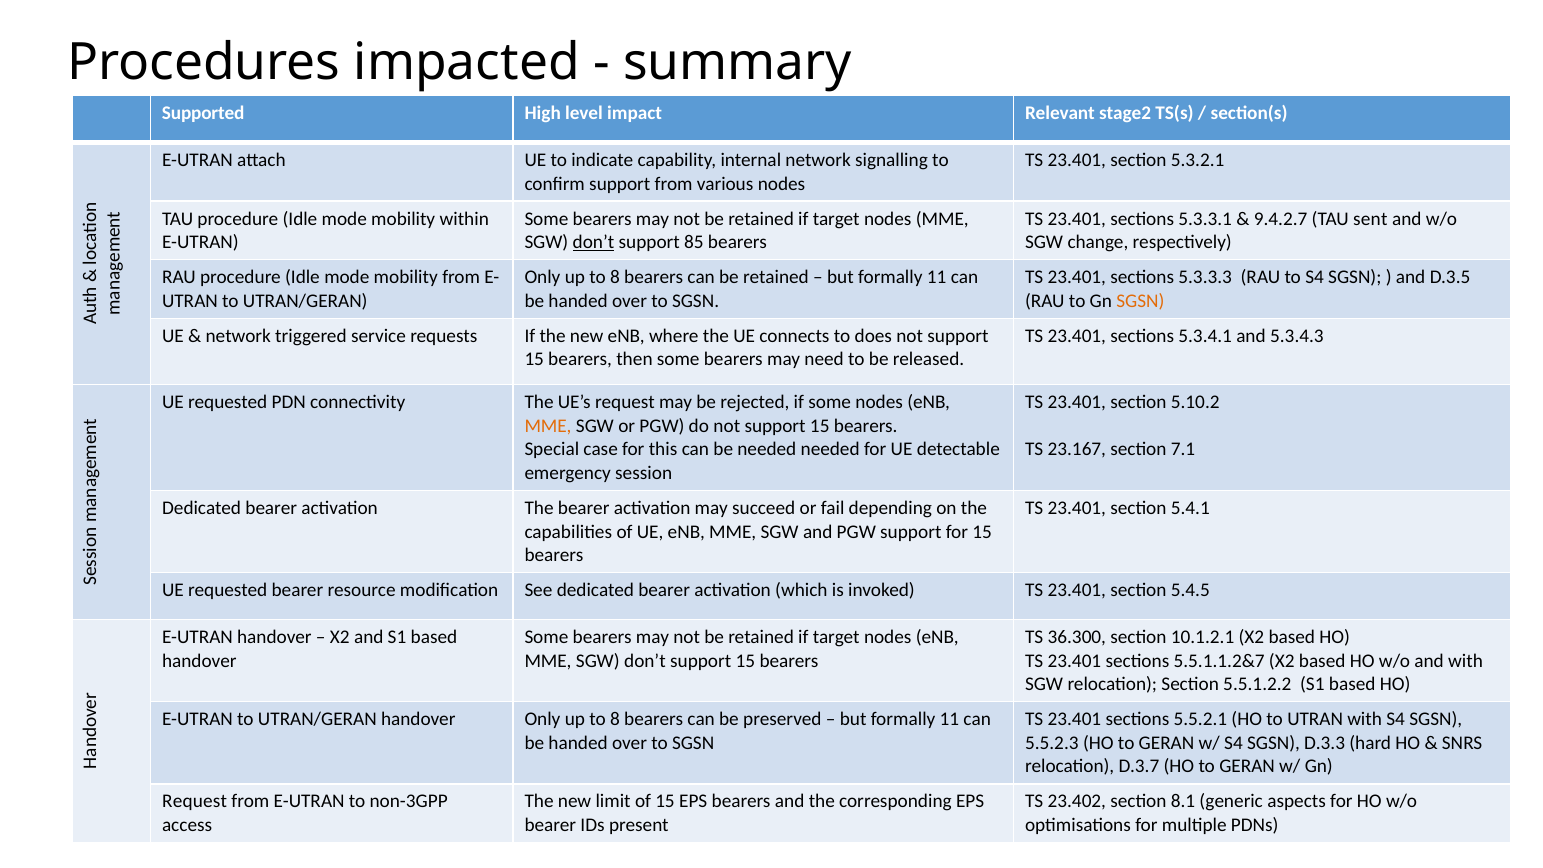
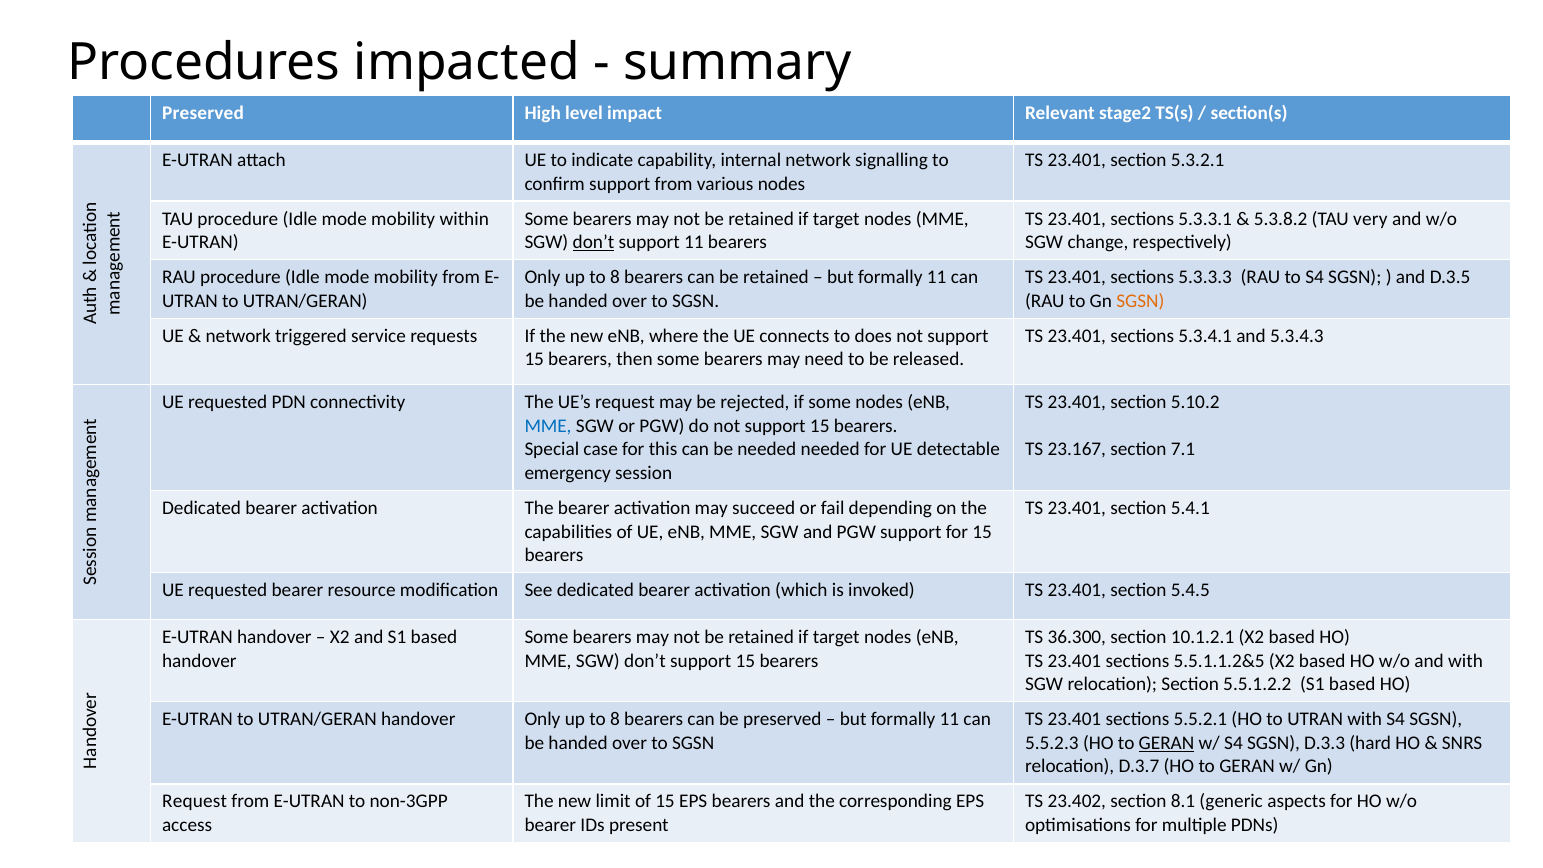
Supported: Supported -> Preserved (203, 113)
9.4.2.7: 9.4.2.7 -> 5.3.8.2 (1281, 219)
sent: sent -> very (1370, 219)
support 85: 85 -> 11 (694, 242)
MME colour: orange -> blue (548, 426)
5.5.1.1.2&7: 5.5.1.1.2&7 -> 5.5.1.1.2&5 (1219, 661)
GERAN underline: none -> present (1167, 743)
